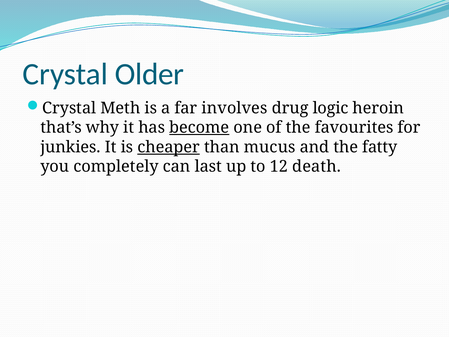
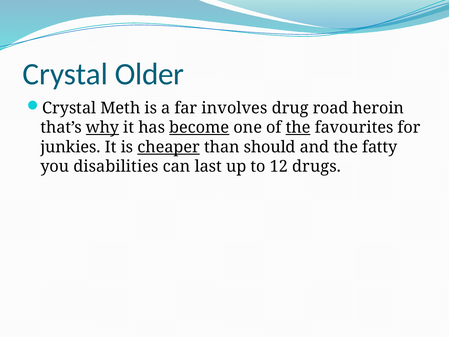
logic: logic -> road (331, 108)
why underline: none -> present (103, 128)
the underline: none -> present (298, 128)
mucus: mucus -> should (270, 147)
completely: completely -> disabilities (116, 166)
death: death -> drugs (317, 166)
